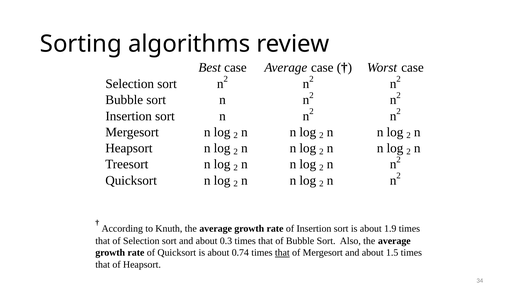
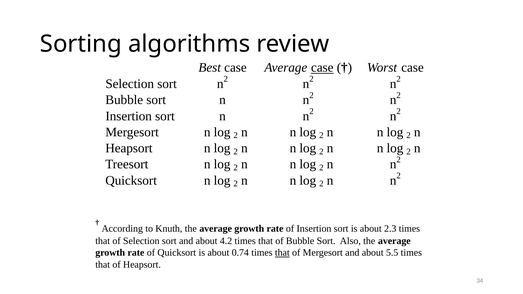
case underline: none -> present (322, 68)
1.9: 1.9 -> 2.3 (390, 229)
0.3: 0.3 -> 4.2 (226, 241)
1.5: 1.5 -> 5.5 (392, 253)
